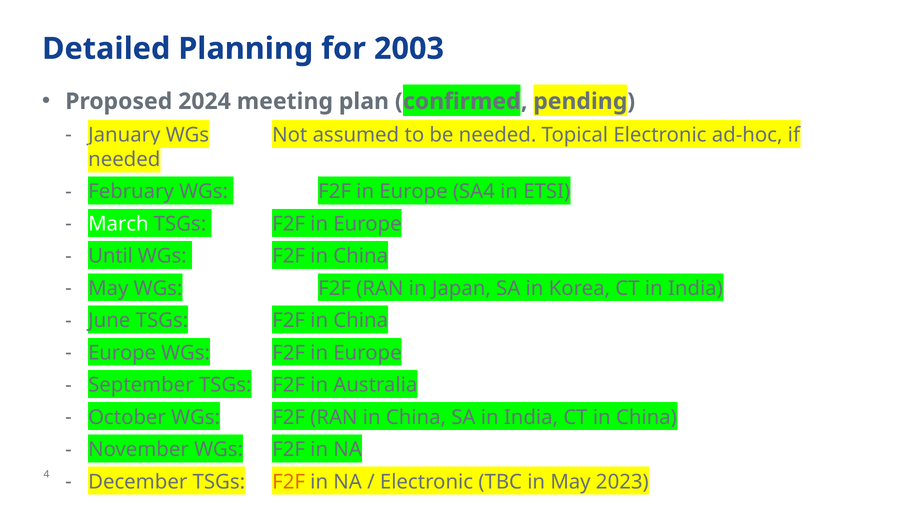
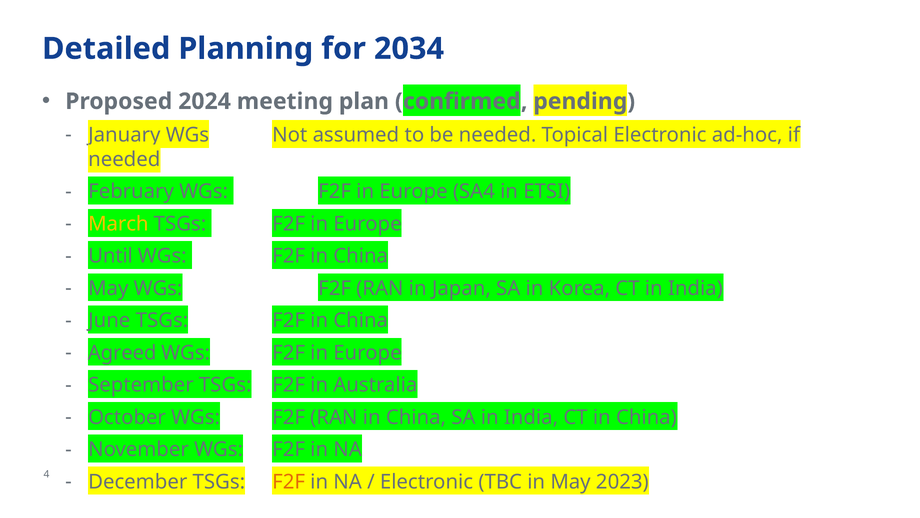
2003: 2003 -> 2034 (409, 49)
March colour: white -> yellow (118, 224)
Europe: Europe -> Agreed (122, 353)
